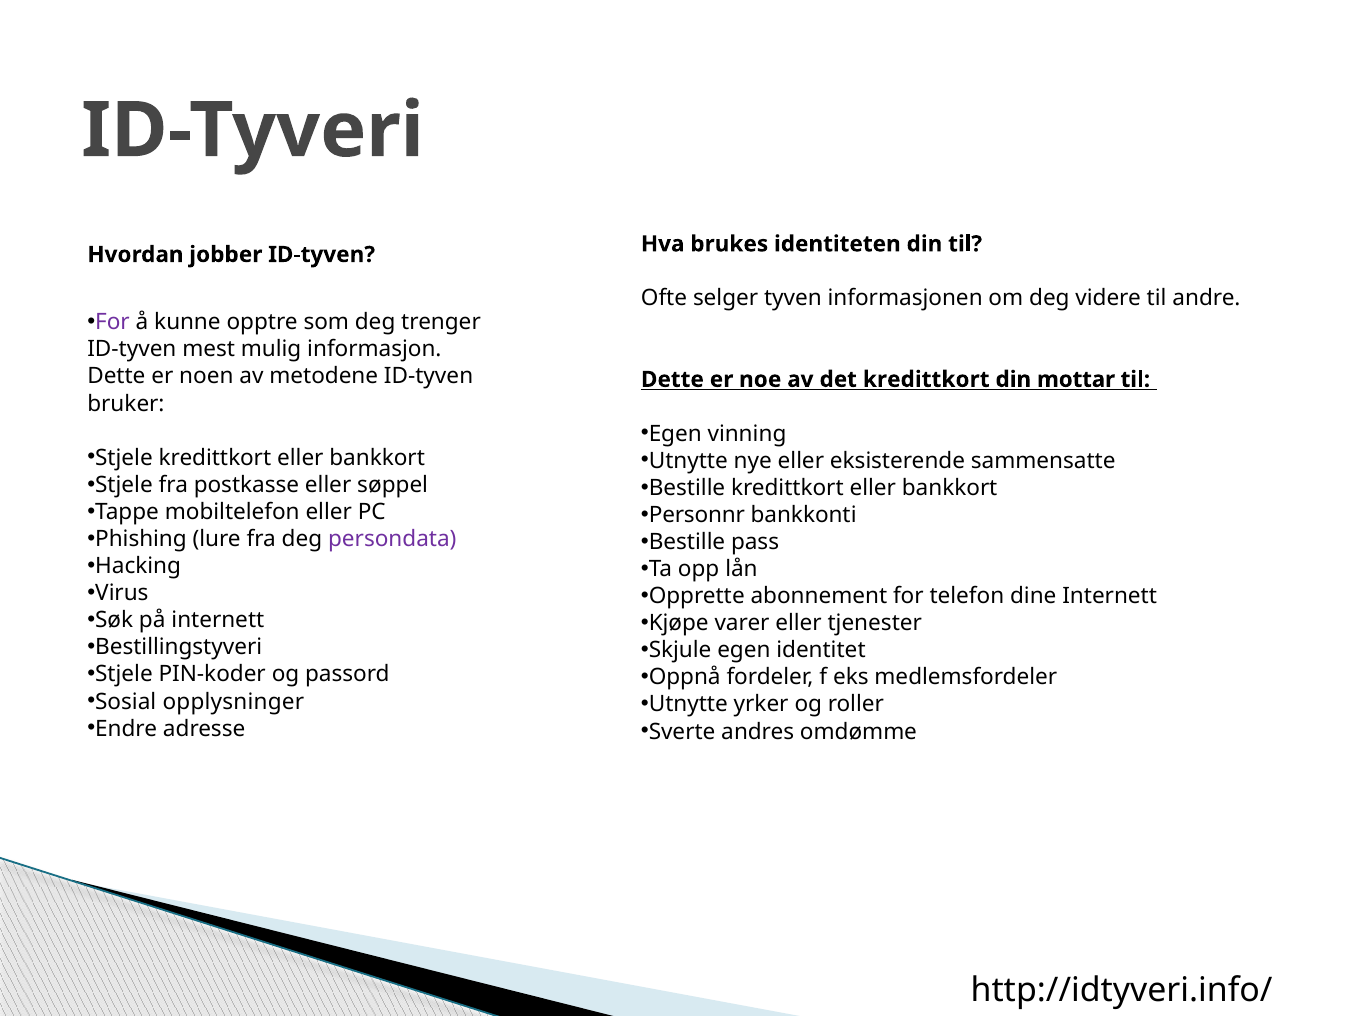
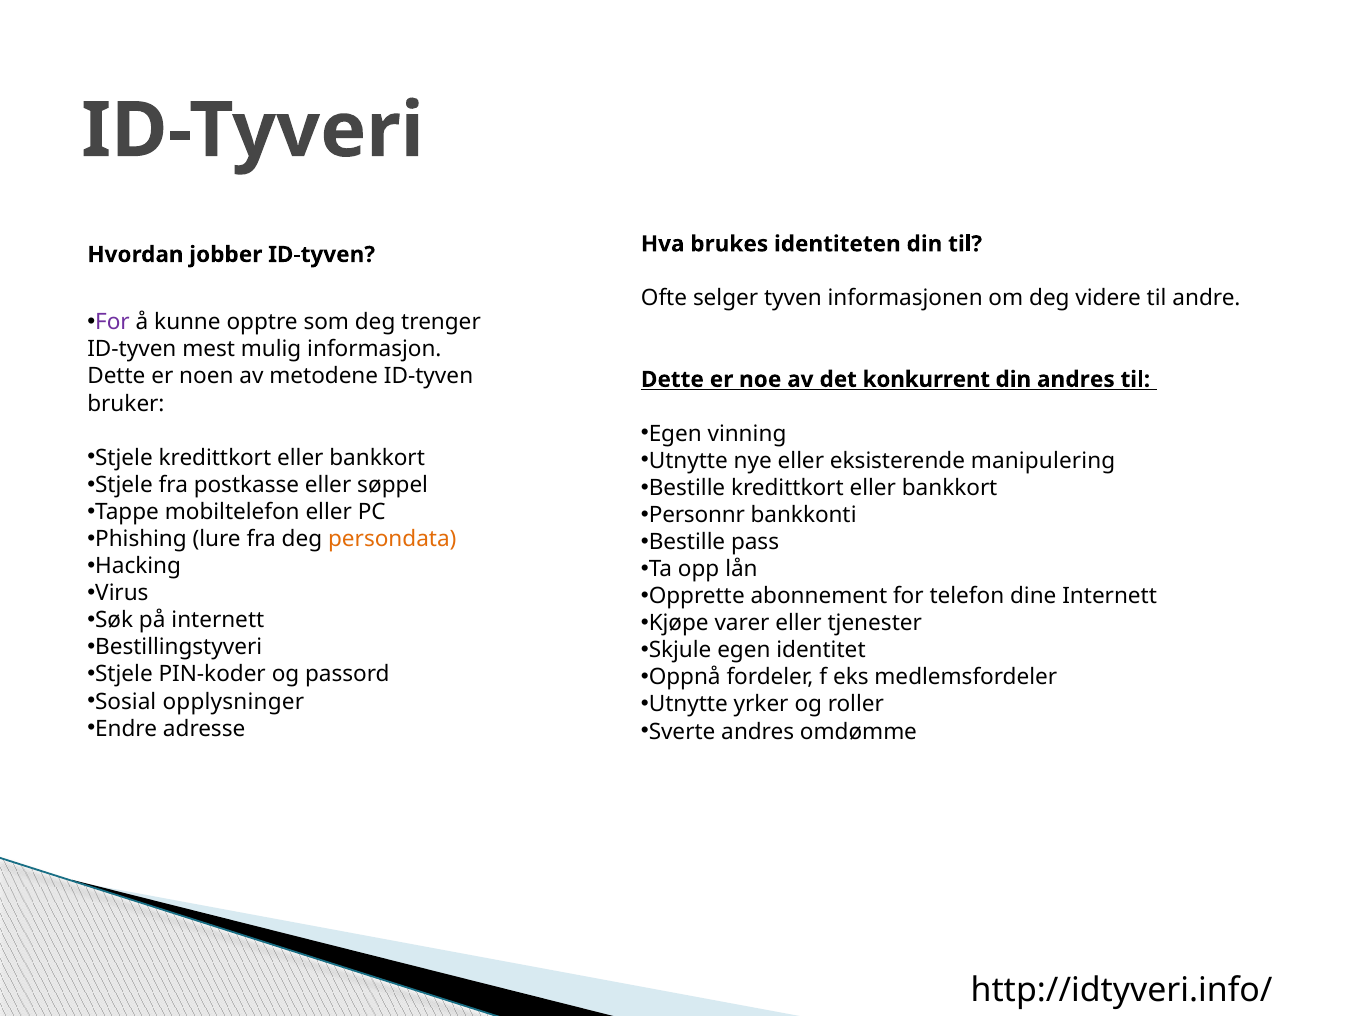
det kredittkort: kredittkort -> konkurrent (926, 380)
din mottar: mottar -> andres (1076, 380)
sammensatte: sammensatte -> manipulering (1043, 461)
persondata colour: purple -> orange (392, 539)
